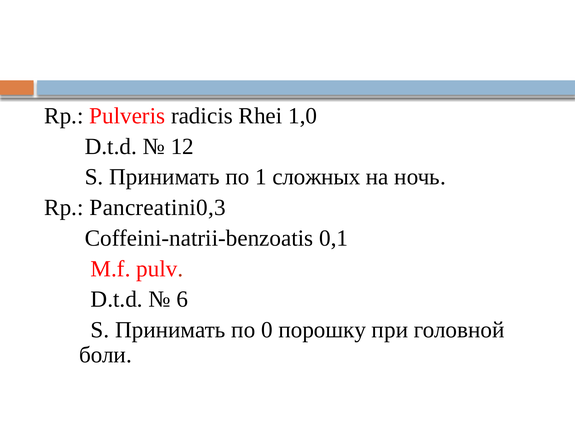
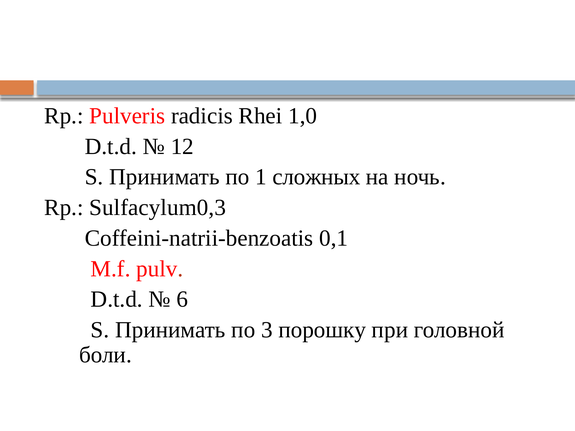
Pancreatini0,3: Pancreatini0,3 -> Sulfacylum0,3 (158, 208)
0: 0 -> 3 (267, 330)
